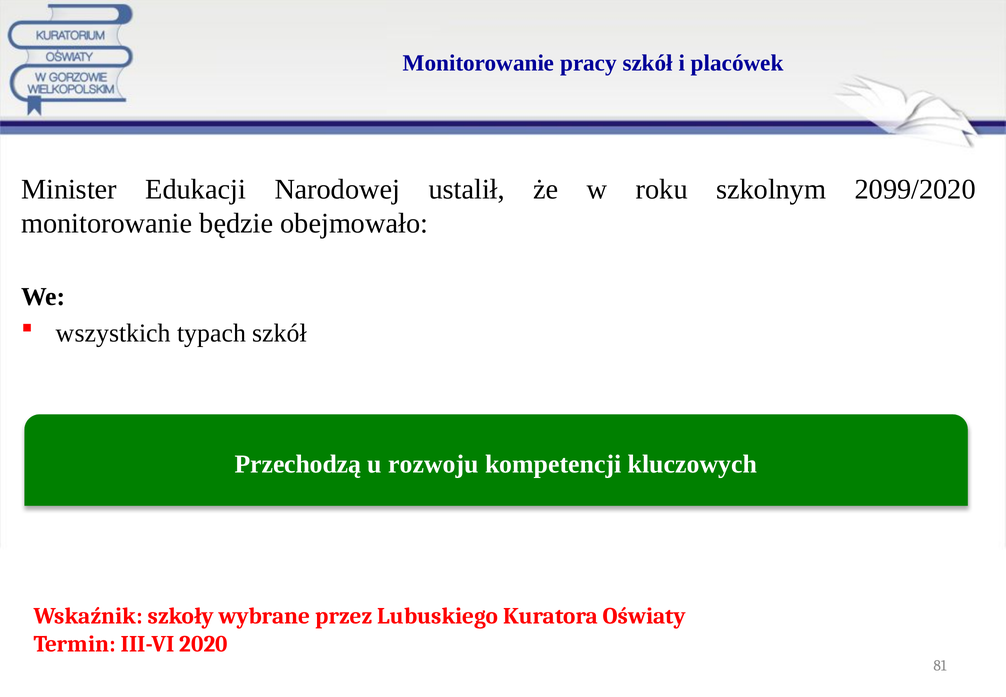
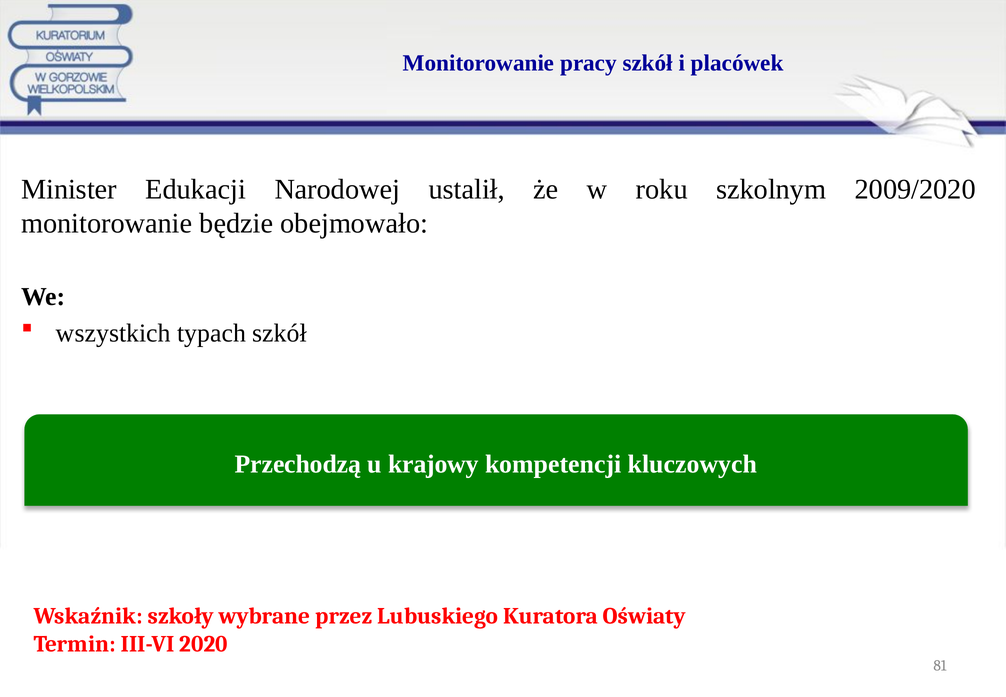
2099/2020: 2099/2020 -> 2009/2020 (915, 189)
rozwoju: rozwoju -> krajowy (433, 464)
